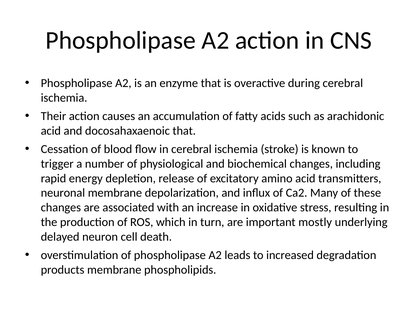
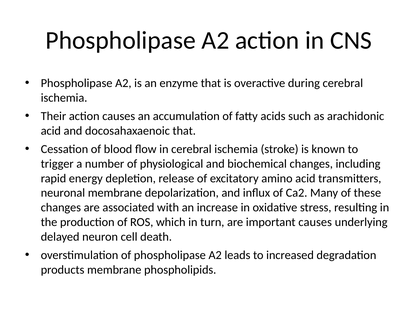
important mostly: mostly -> causes (315, 223)
